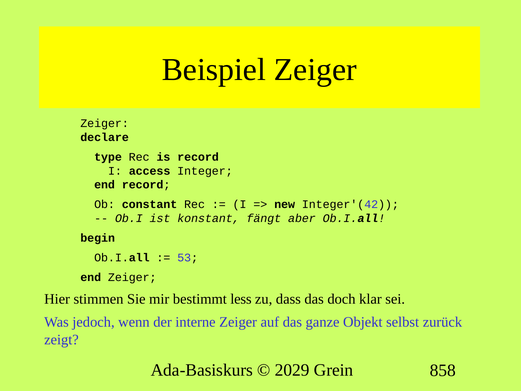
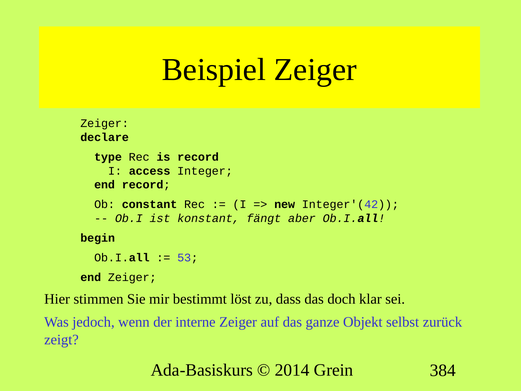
less: less -> löst (241, 299)
2029: 2029 -> 2014 (292, 370)
858: 858 -> 384 (443, 370)
